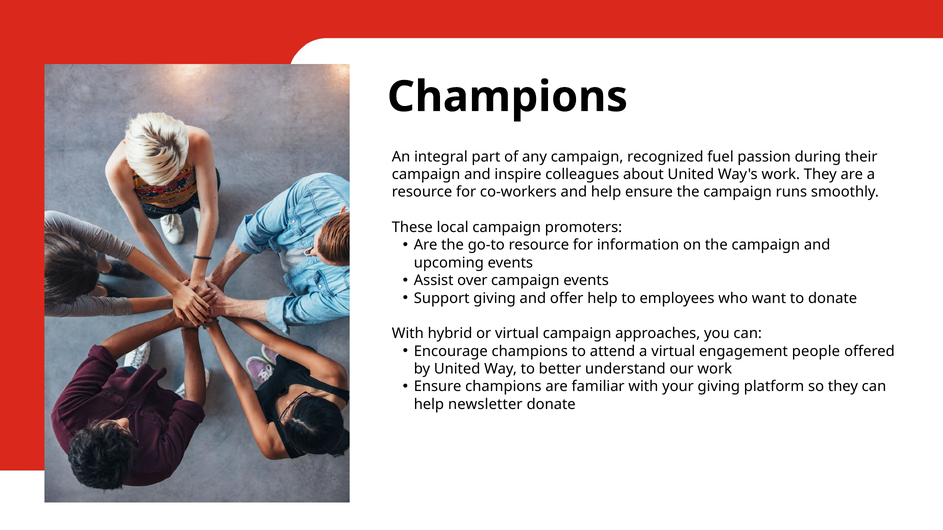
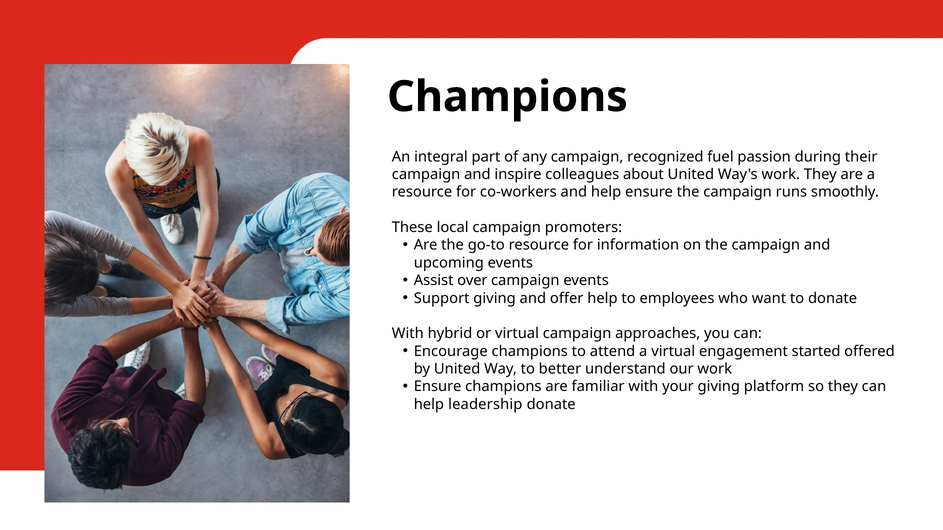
people: people -> started (816, 351)
newsletter: newsletter -> leadership (485, 405)
